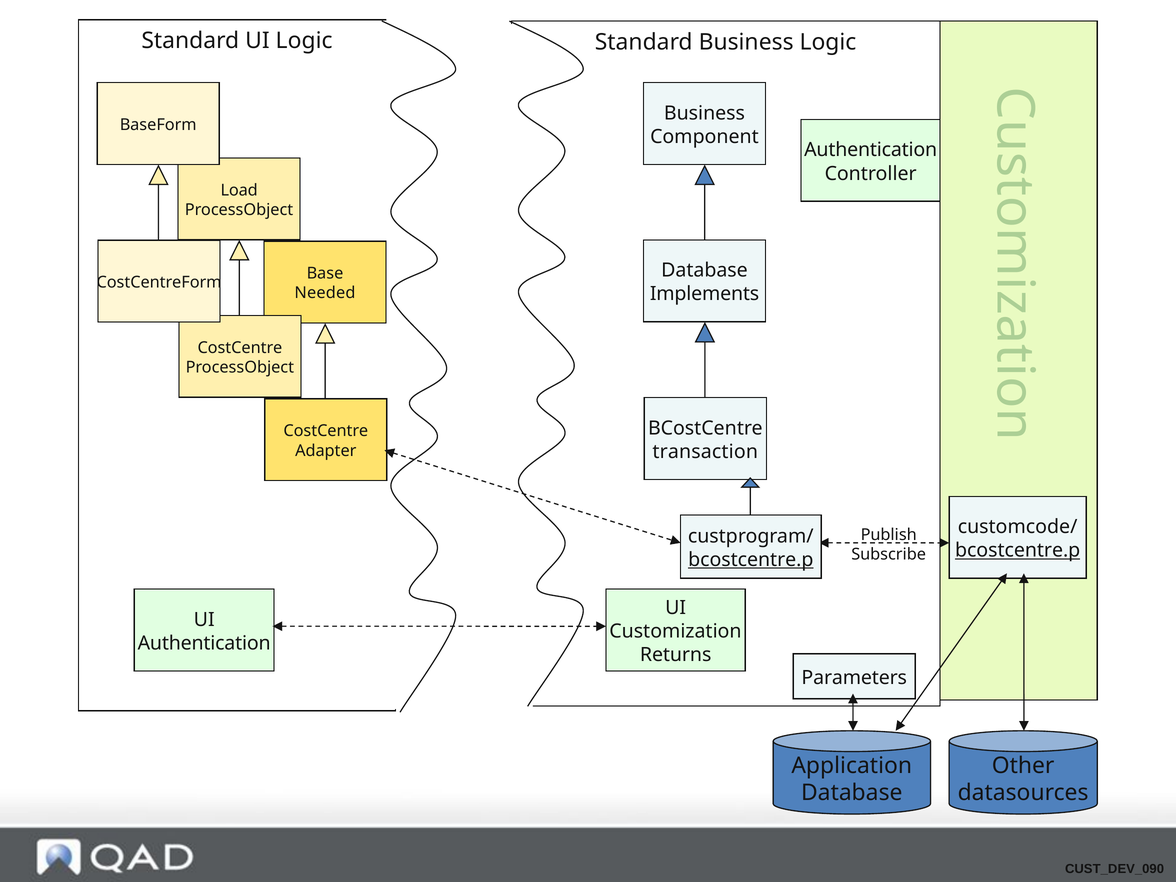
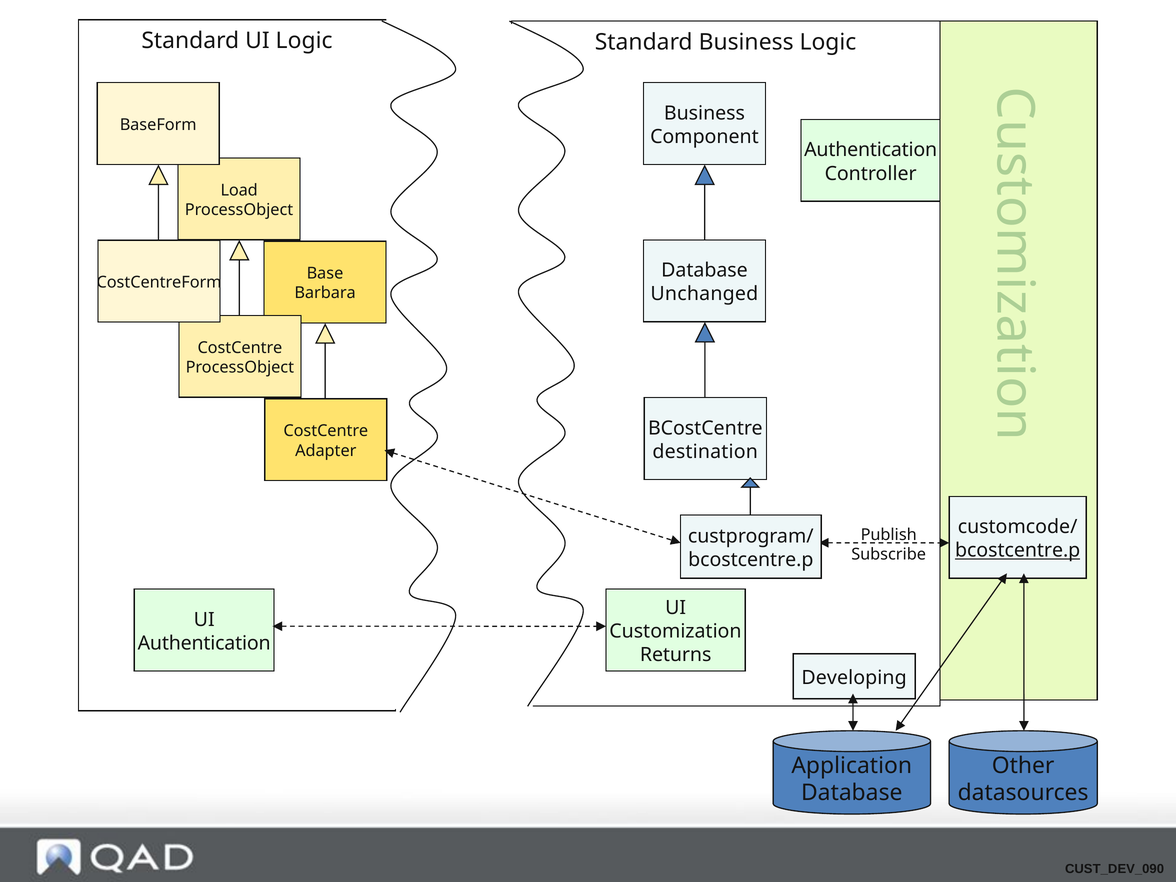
Needed: Needed -> Barbara (325, 293)
Implements: Implements -> Unchanged (704, 294)
transaction: transaction -> destination (705, 452)
bcostcentre.p underline: present -> none (751, 560)
Parameters: Parameters -> Developing (854, 678)
